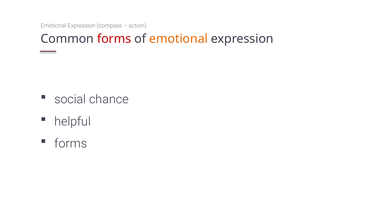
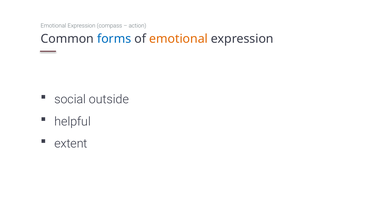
forms colour: red -> blue (114, 39)
chance: chance -> outside (109, 100)
forms: forms -> extent (71, 144)
